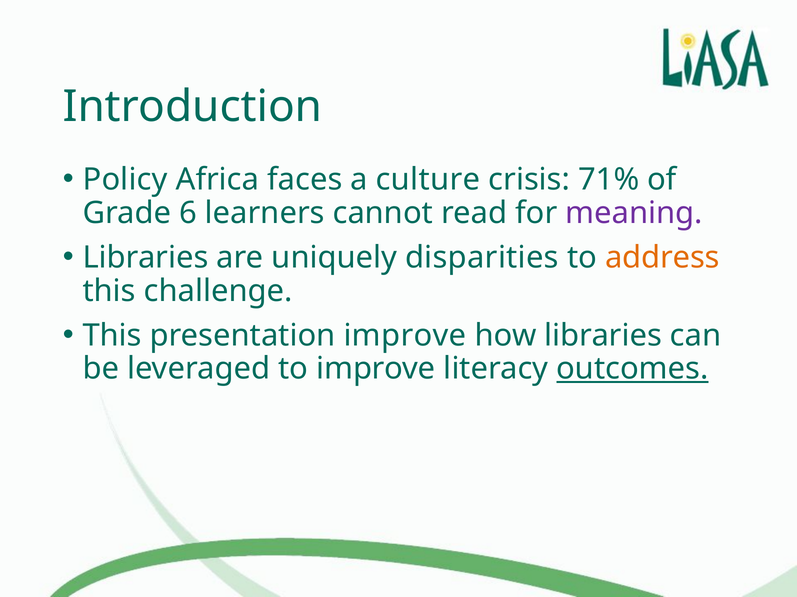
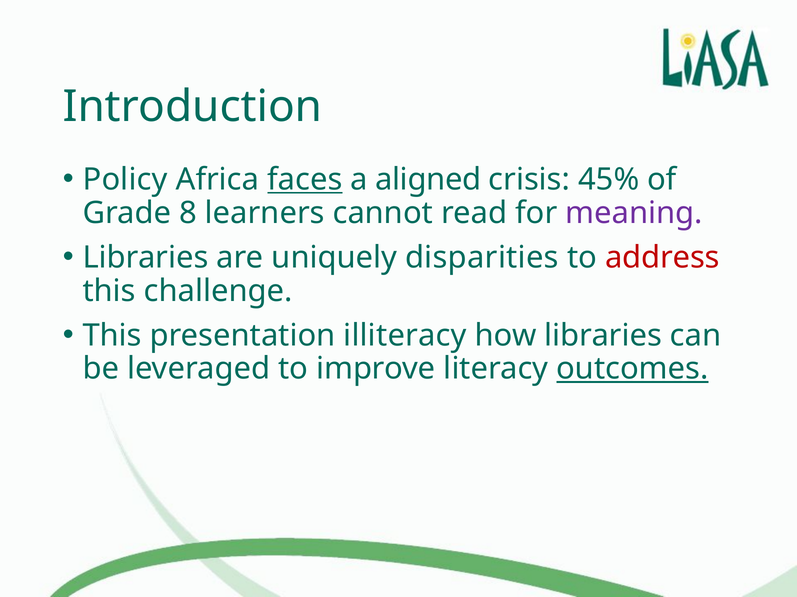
faces underline: none -> present (305, 180)
culture: culture -> aligned (428, 180)
71%: 71% -> 45% (609, 180)
6: 6 -> 8 (188, 213)
address colour: orange -> red (662, 258)
presentation improve: improve -> illiteracy (405, 336)
